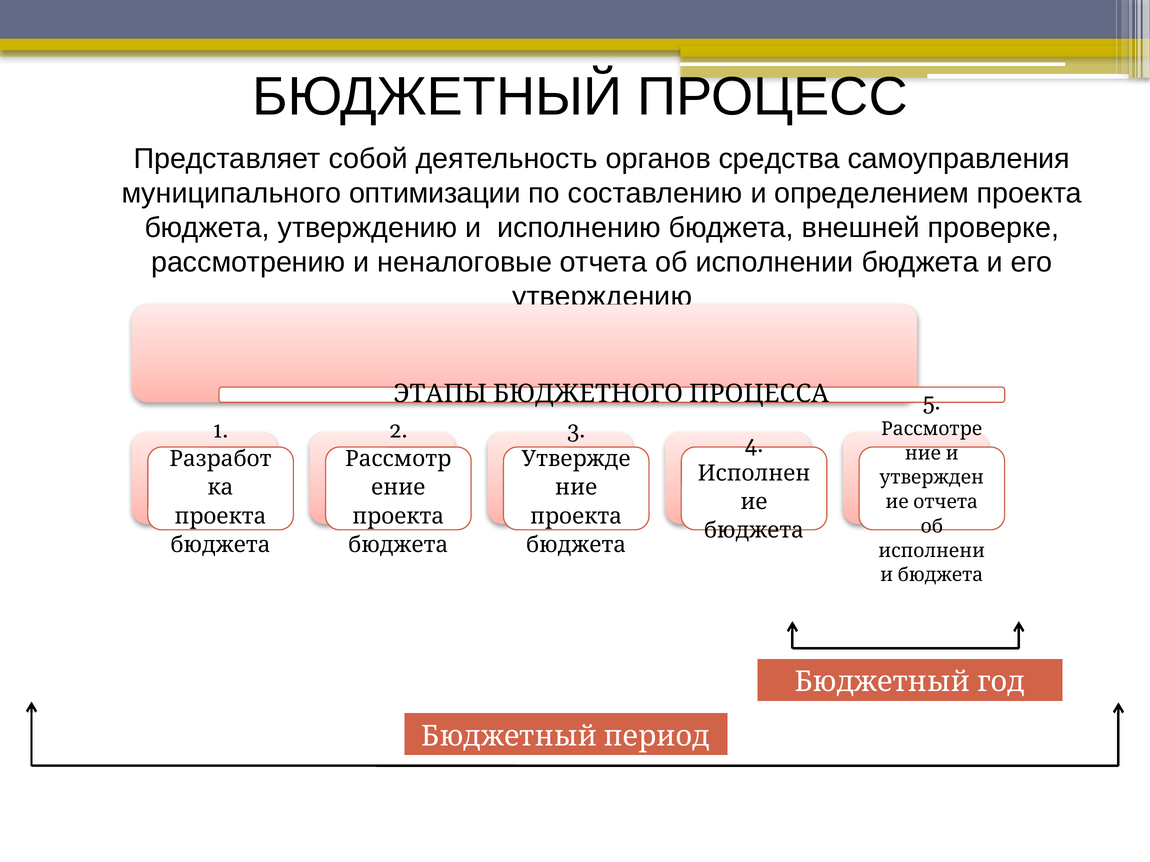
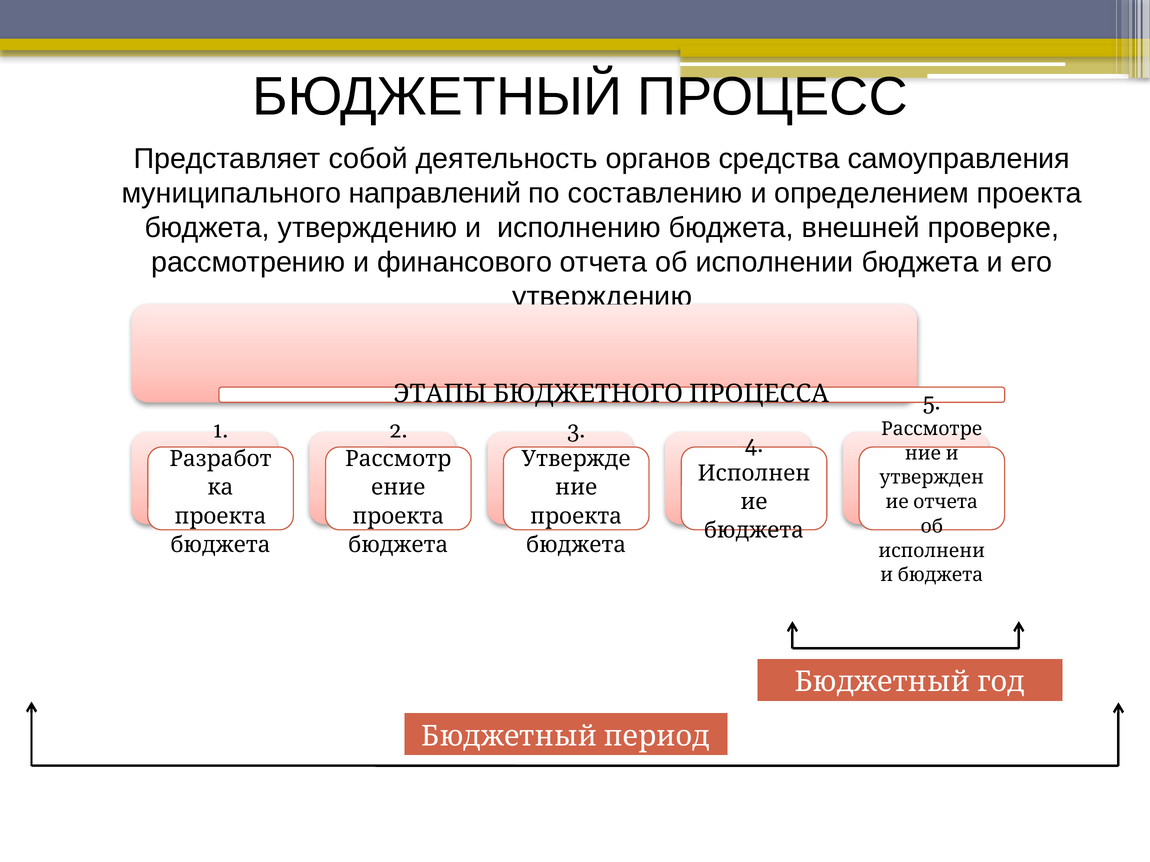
оптимизации: оптимизации -> направлений (435, 193)
неналоговые: неналоговые -> финансового (465, 262)
